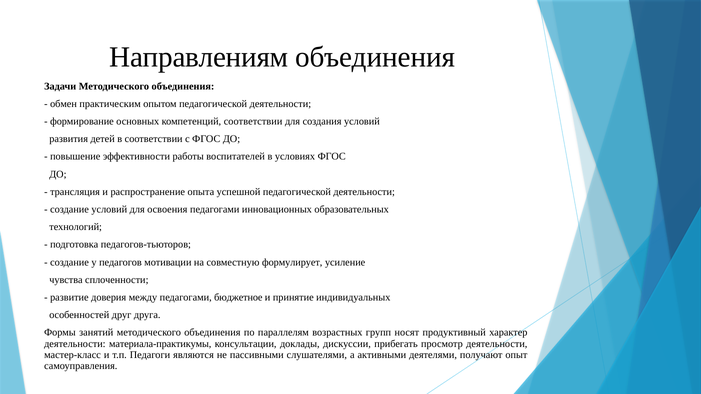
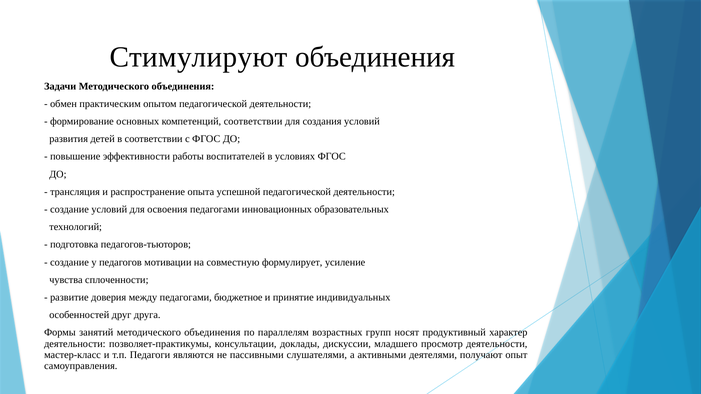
Направлениям: Направлениям -> Стимулируют (199, 57)
материала-практикумы: материала-практикумы -> позволяет-практикумы (160, 344)
прибегать: прибегать -> младшего (396, 344)
